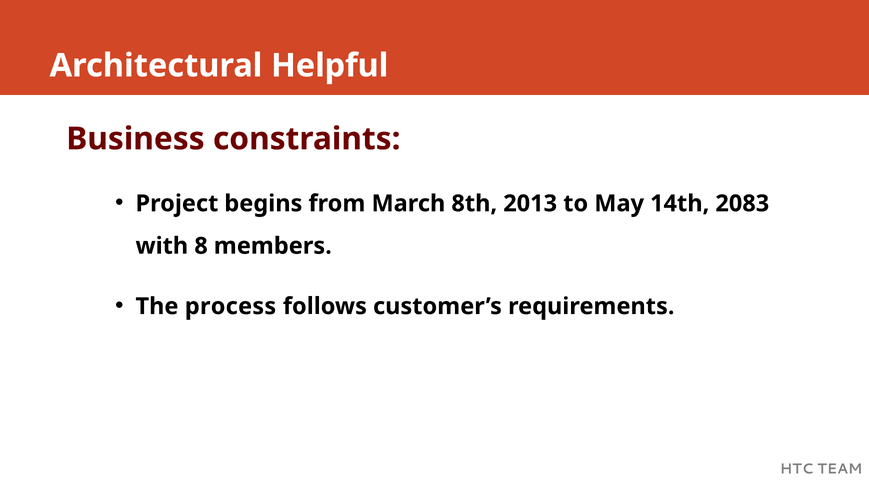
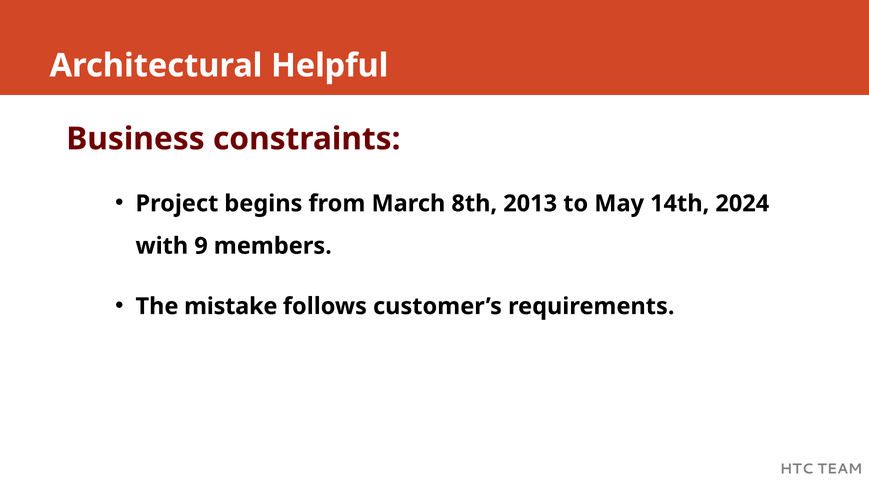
2083: 2083 -> 2024 (742, 203)
8: 8 -> 9 (201, 246)
process: process -> mistake (231, 306)
